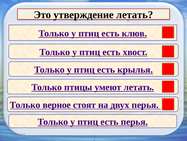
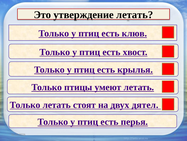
Только верное: верное -> летать (57, 104)
двух перья: перья -> дятел (145, 104)
